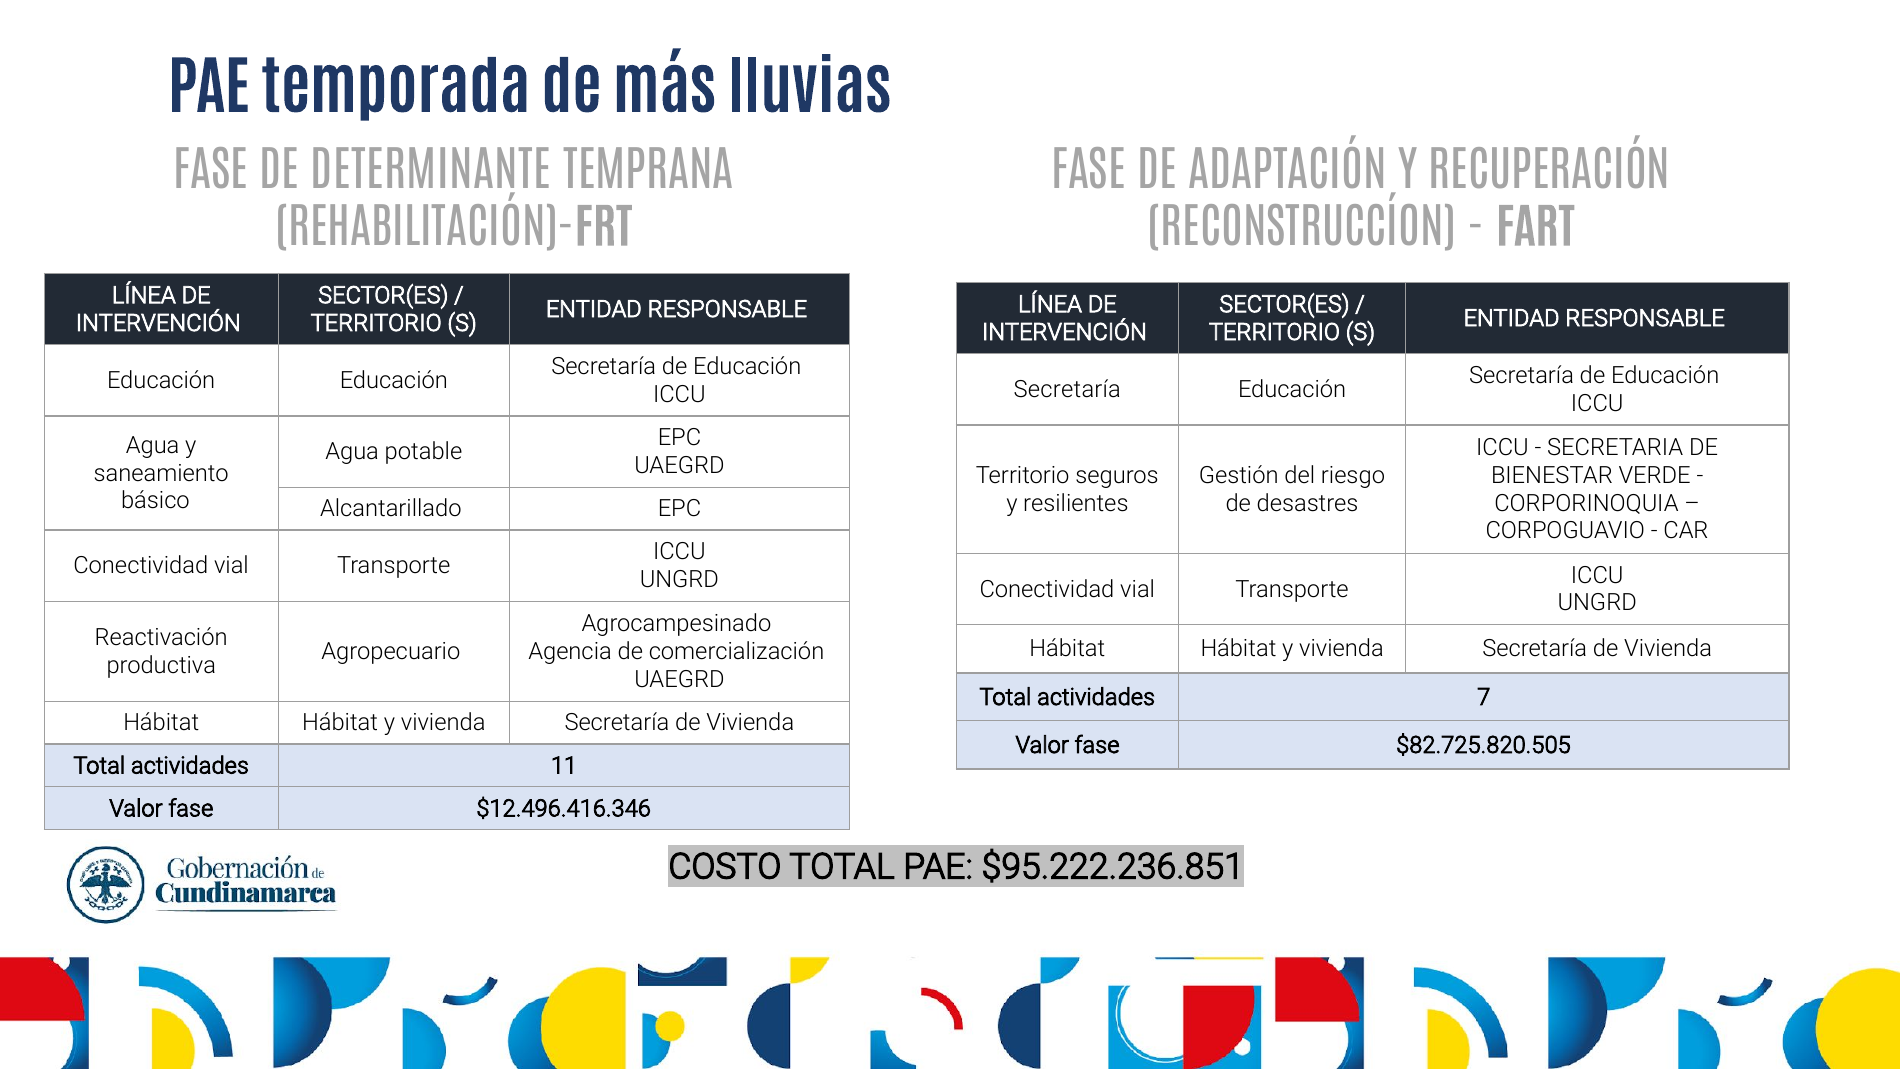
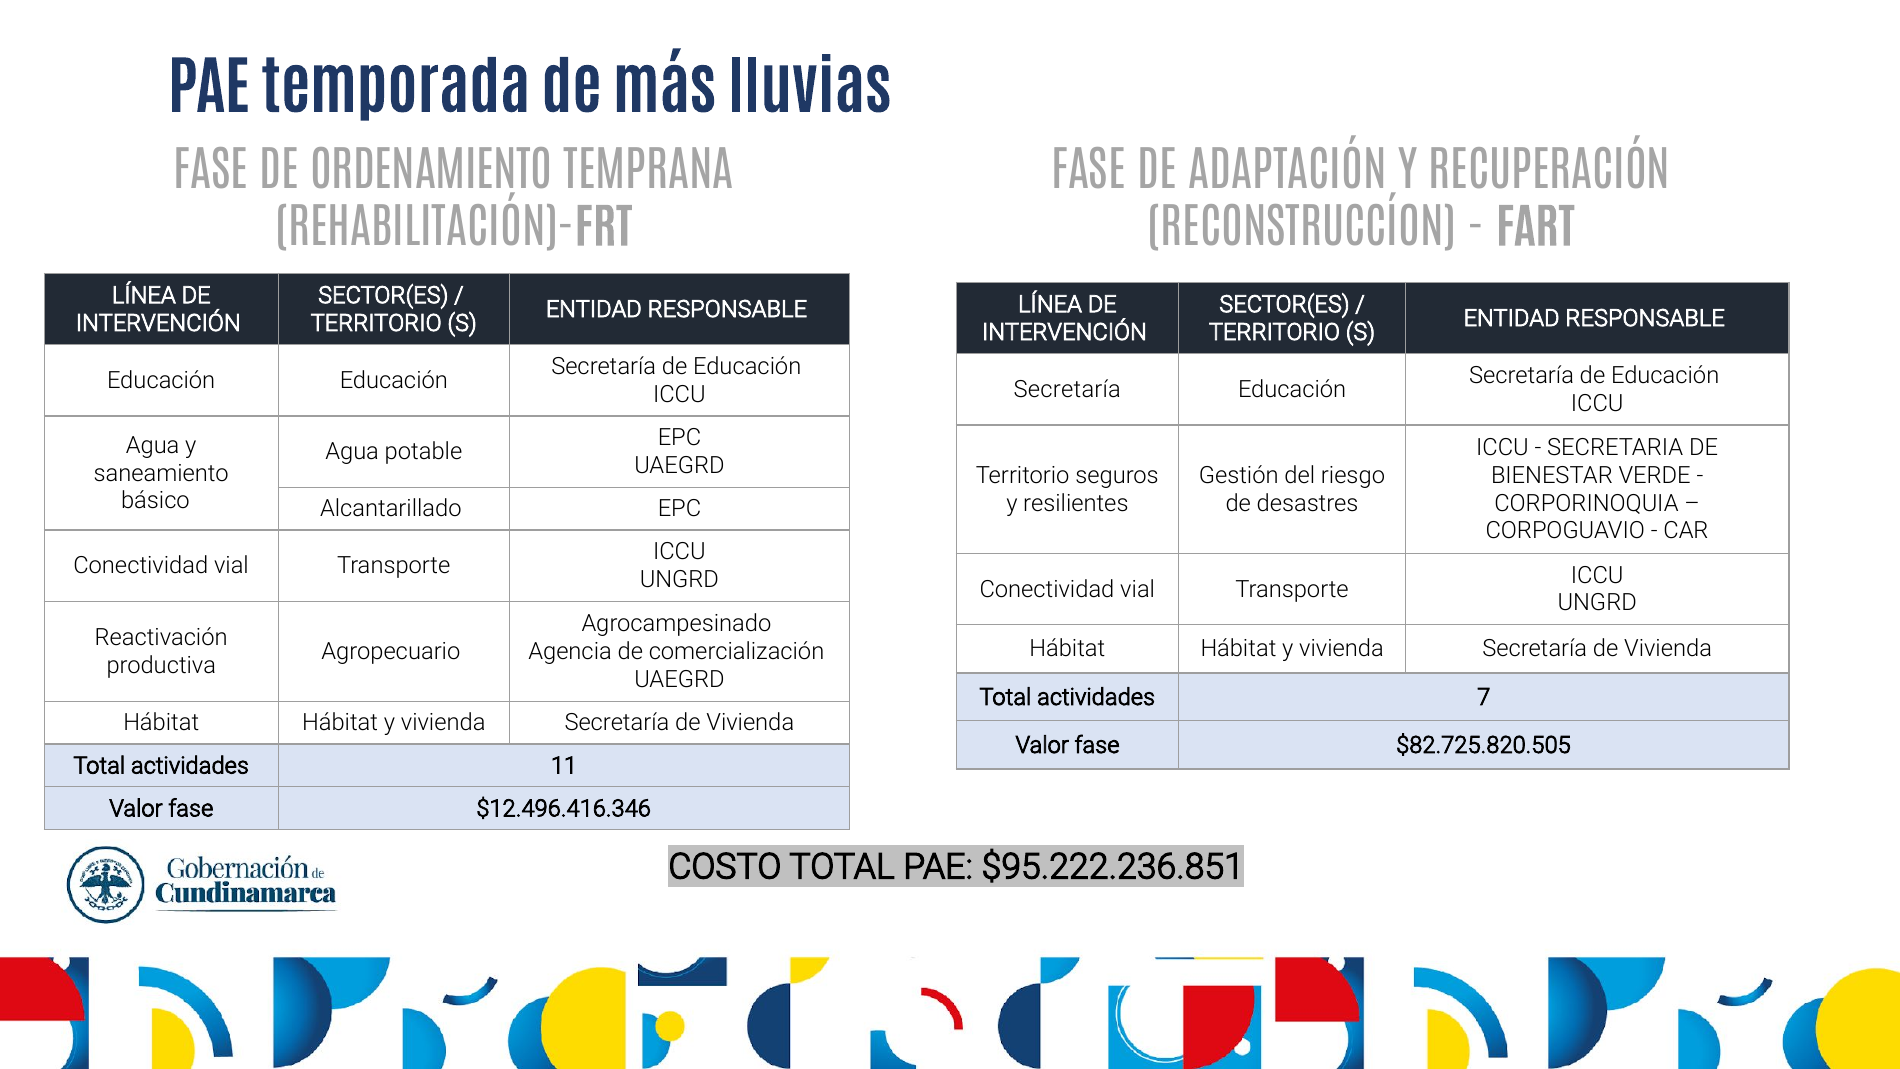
DETERMINANTE: DETERMINANTE -> ORDENAMIENTO (431, 173)
